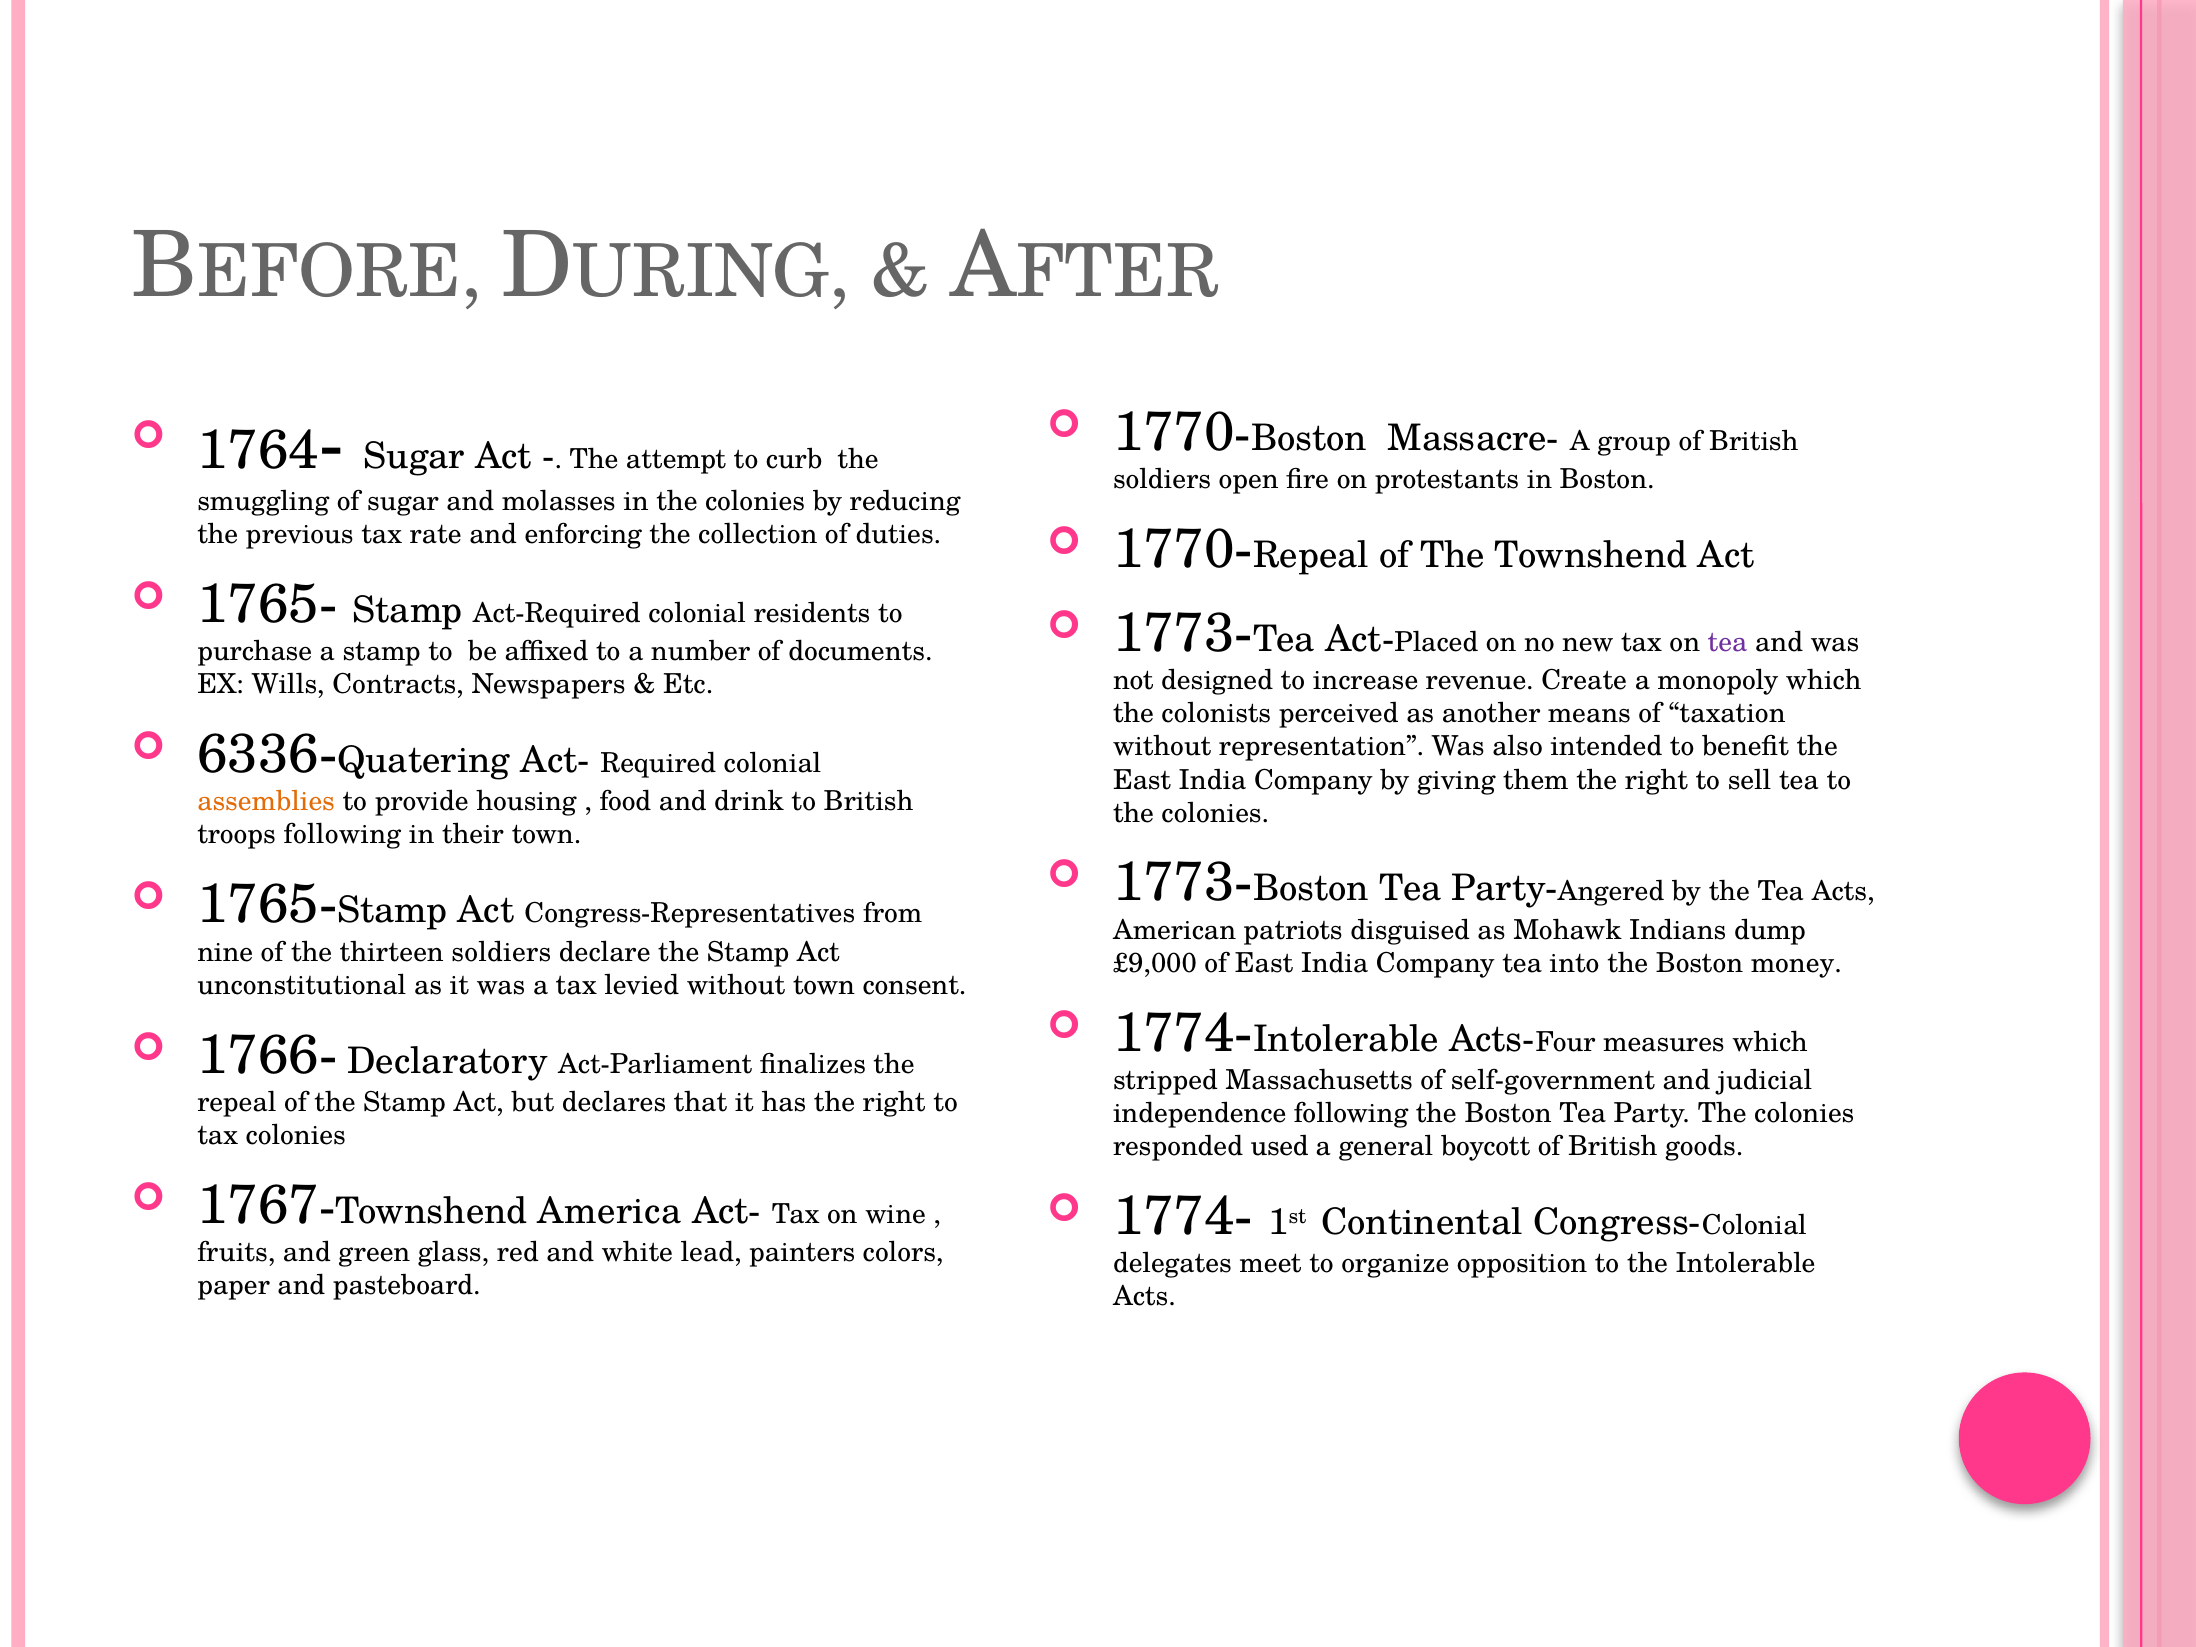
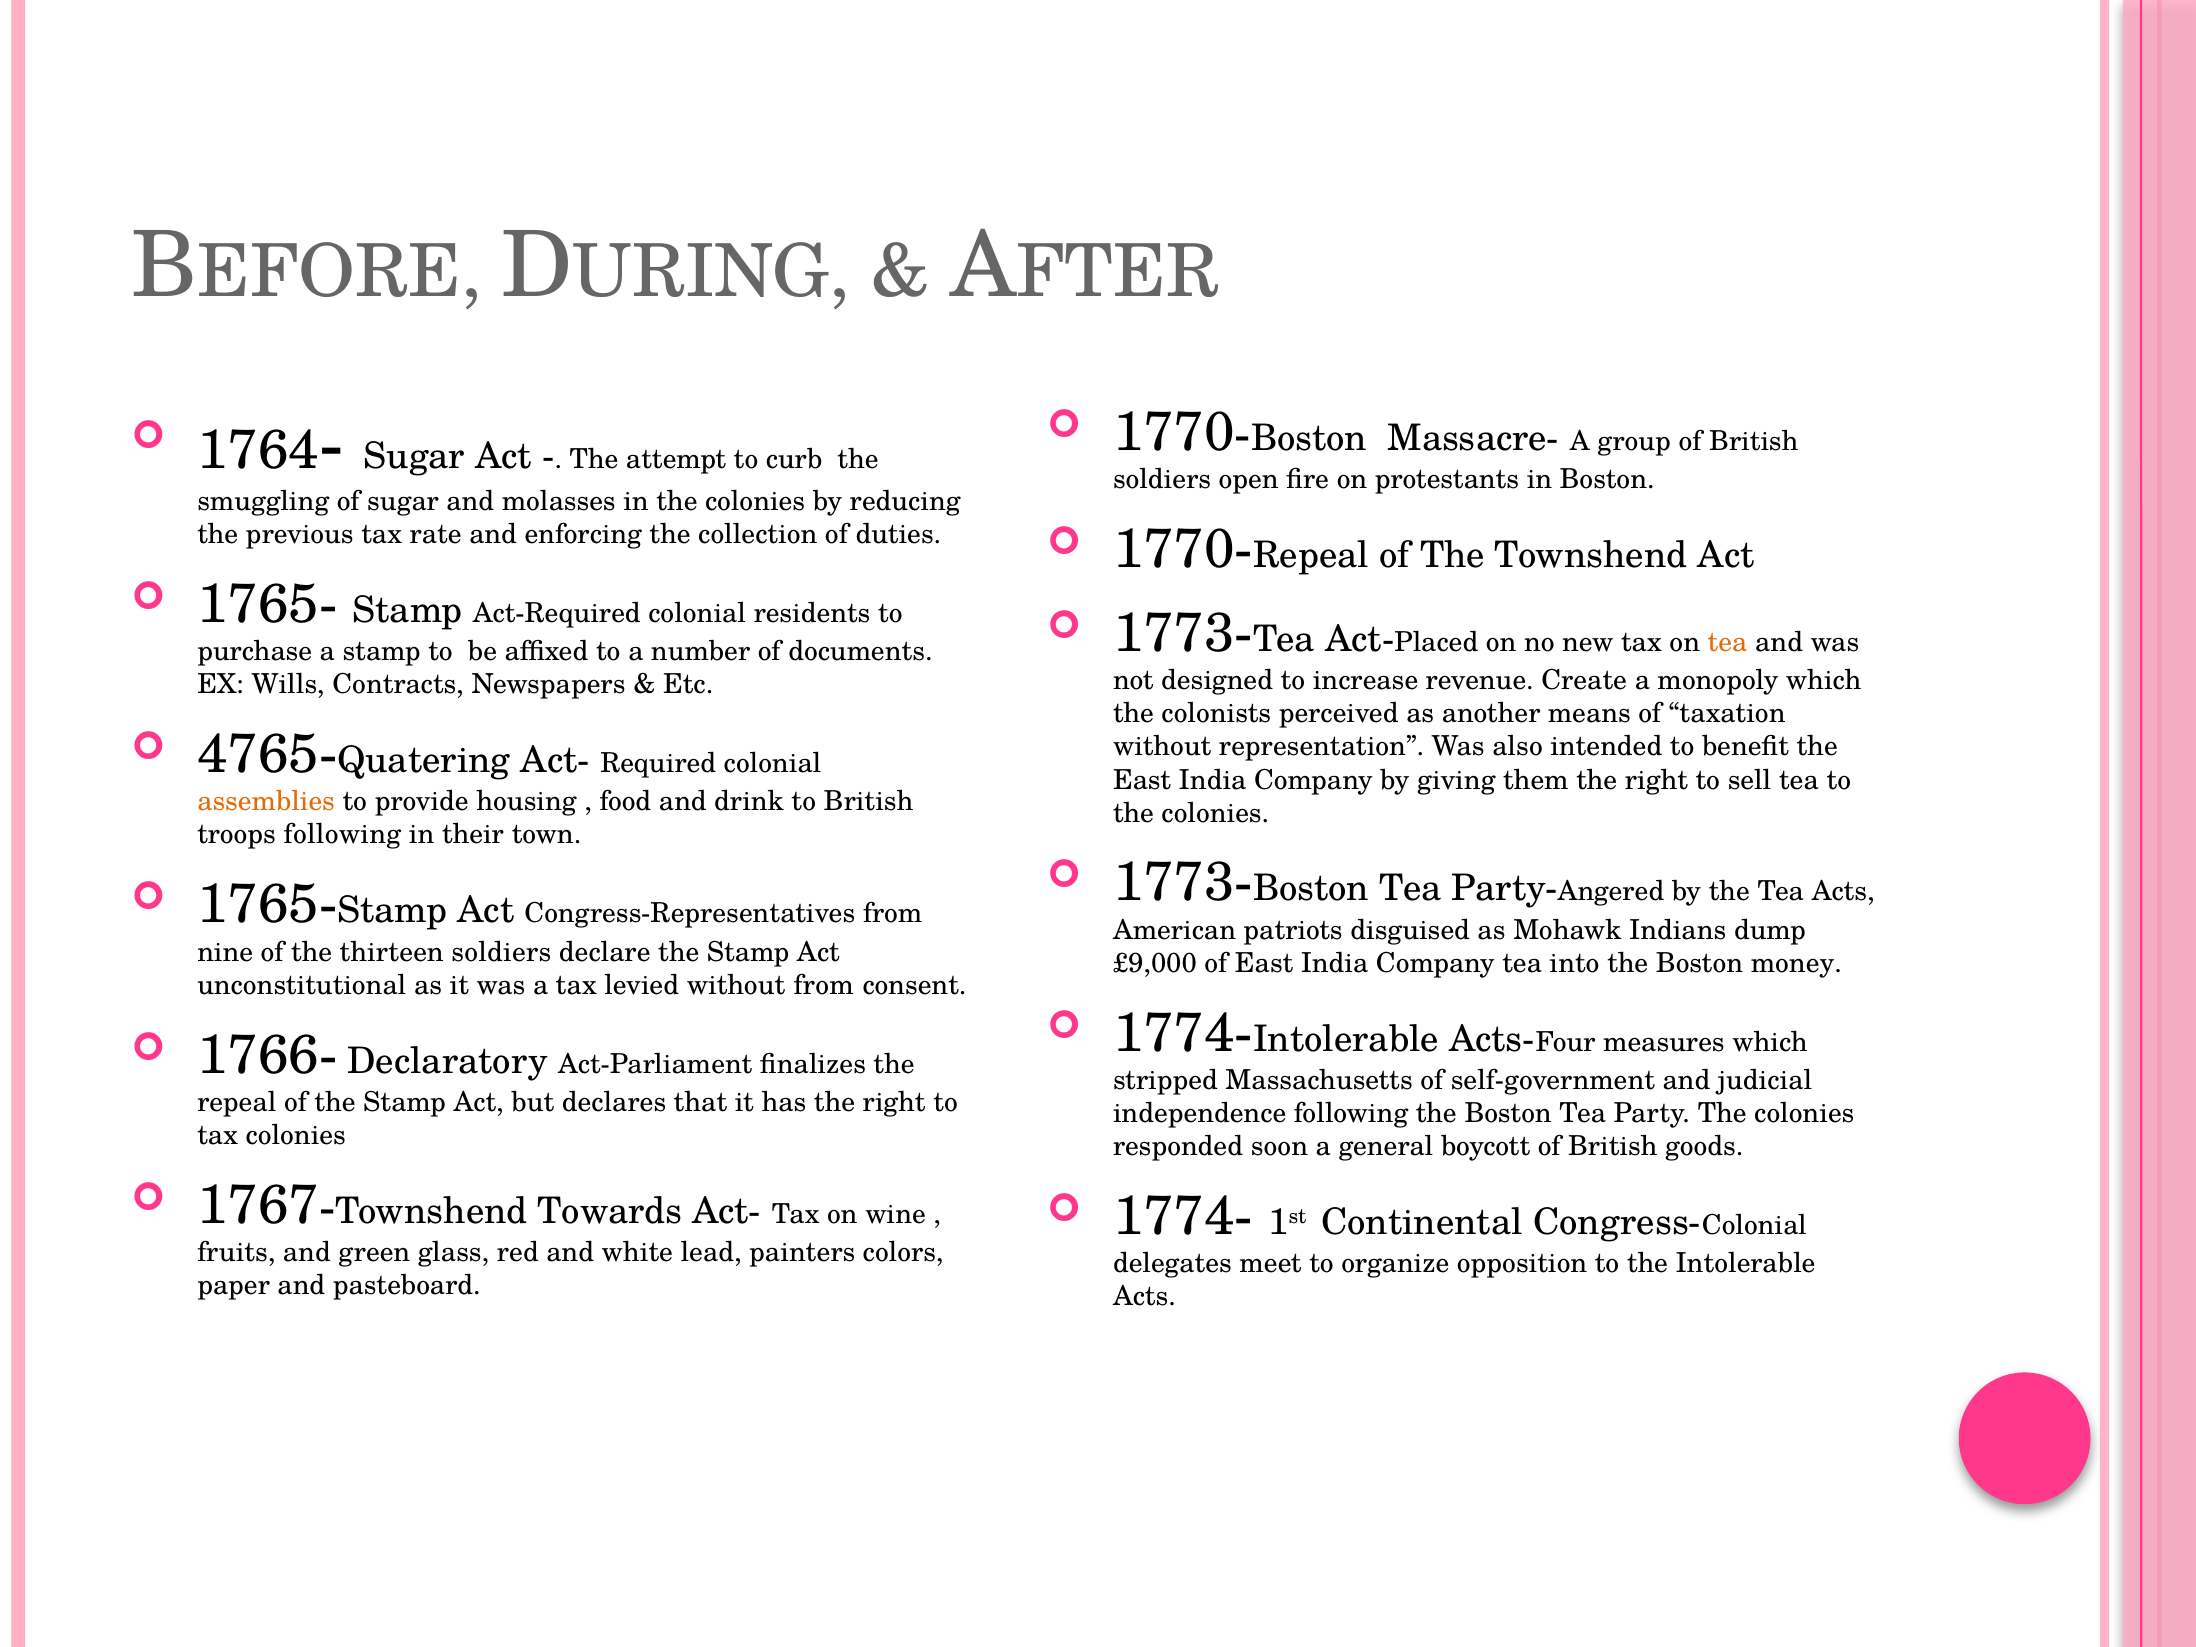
tea colour: purple -> orange (1728, 642)
6336-: 6336- -> 4765- (267, 754)
without town: town -> from (824, 985)
used: used -> soon (1279, 1147)
America: America -> Towards (610, 1211)
